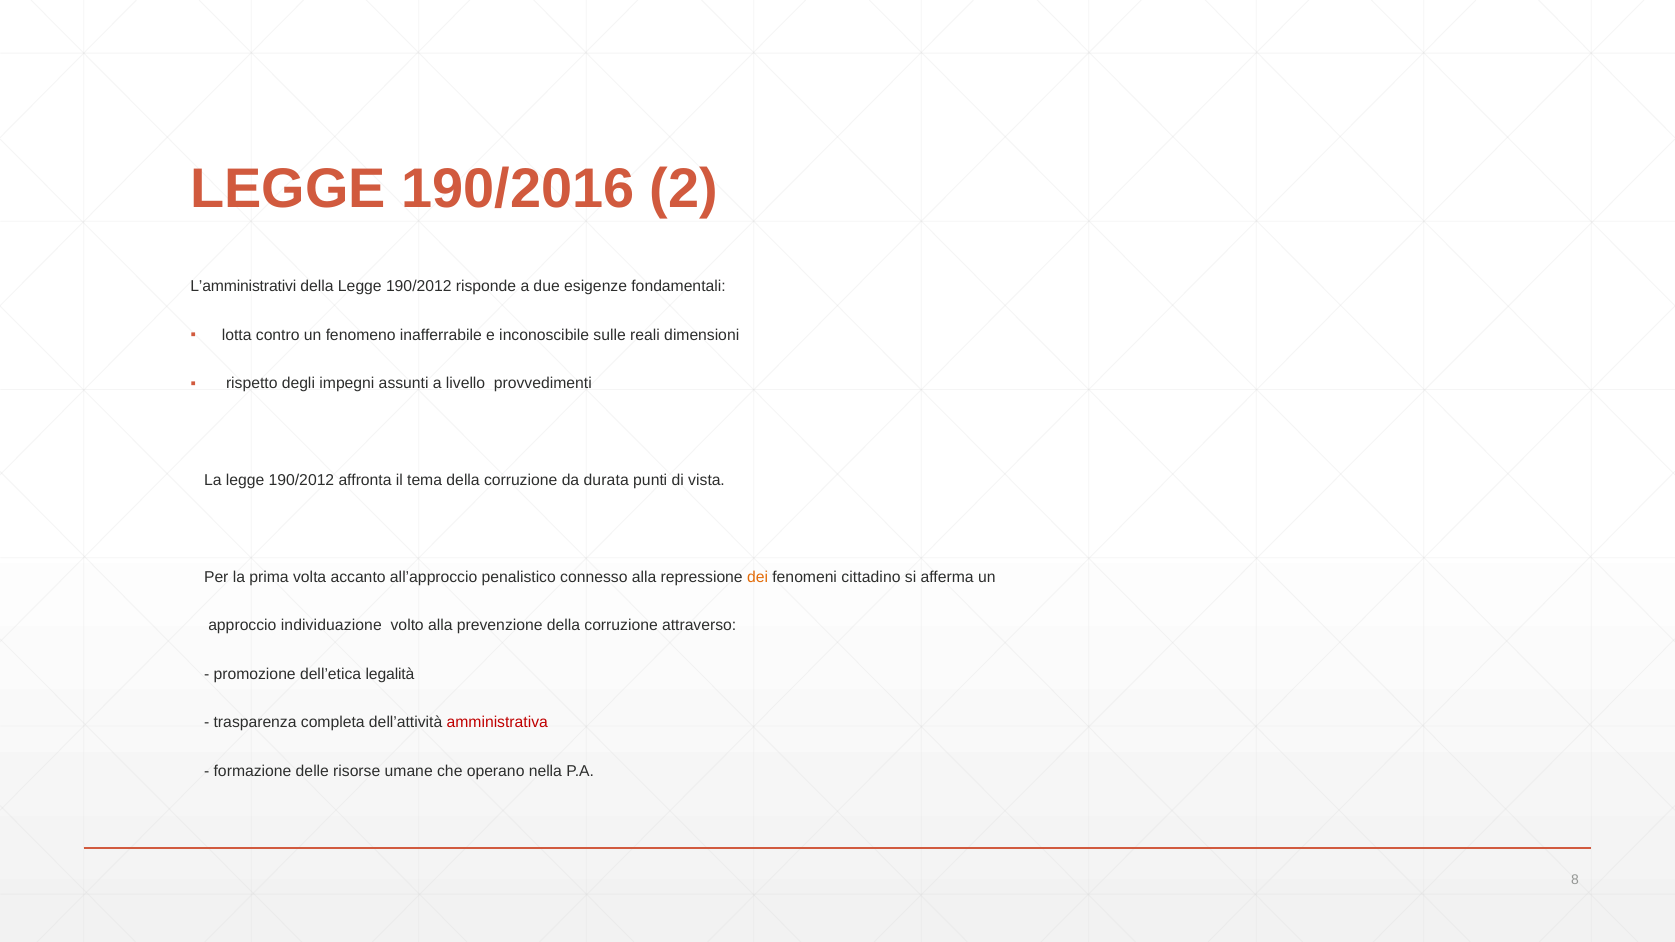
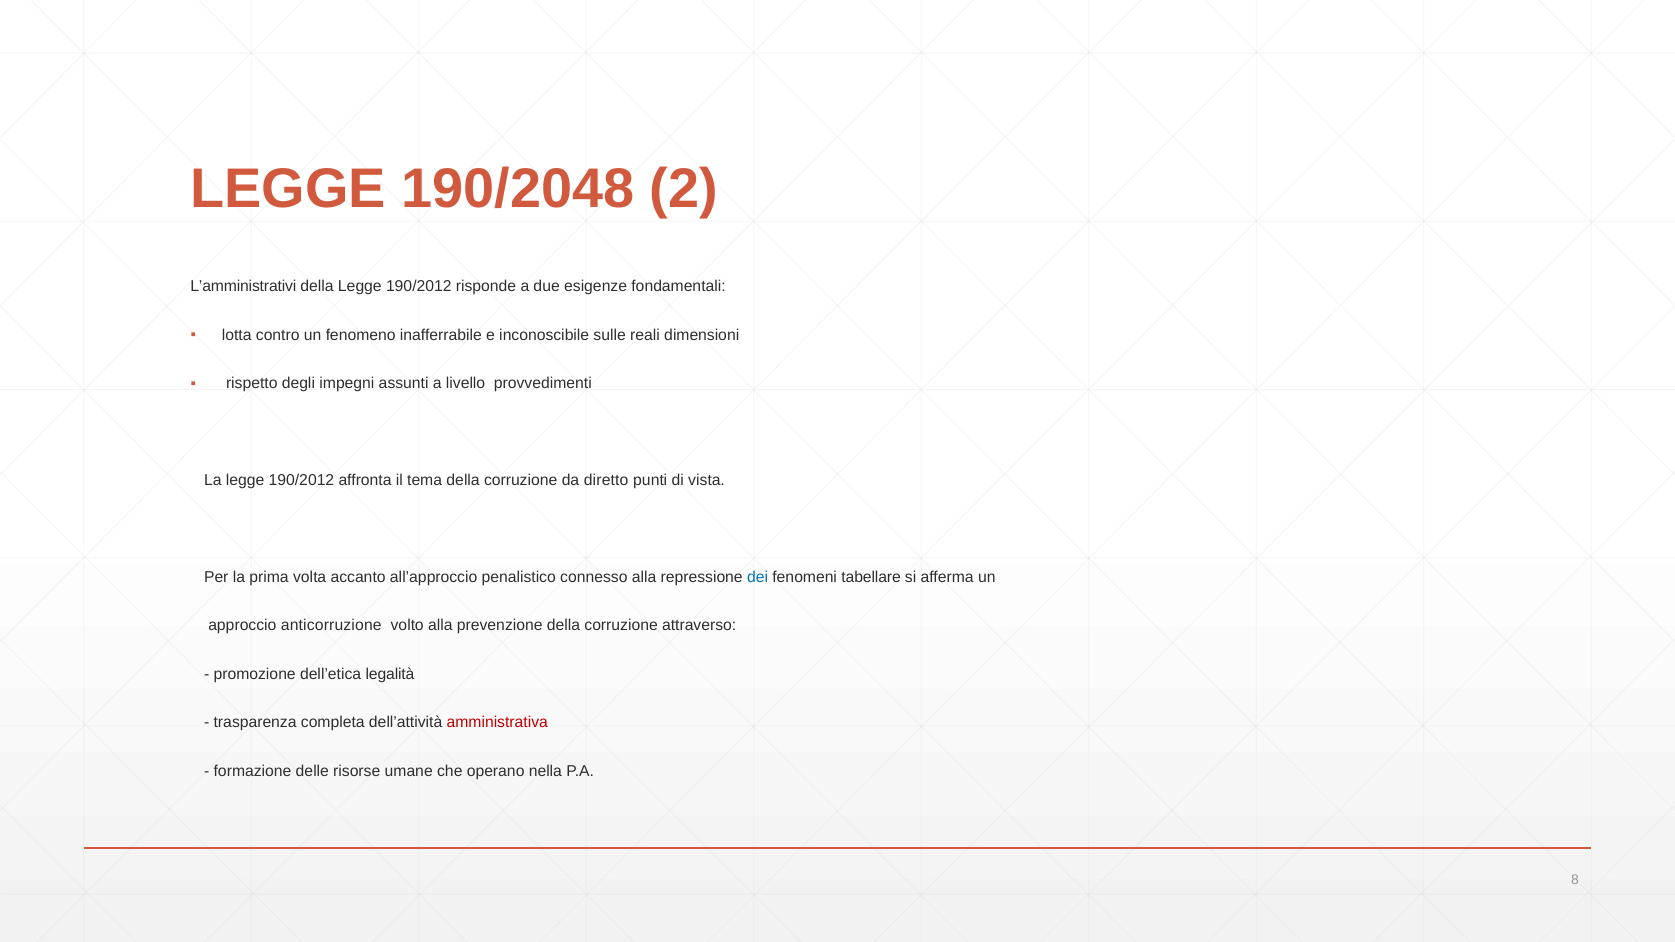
190/2016: 190/2016 -> 190/2048 (518, 189)
durata: durata -> diretto (606, 480)
dei colour: orange -> blue (758, 577)
cittadino: cittadino -> tabellare (871, 577)
individuazione: individuazione -> anticorruzione (331, 626)
